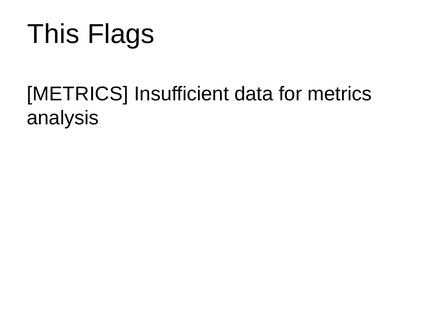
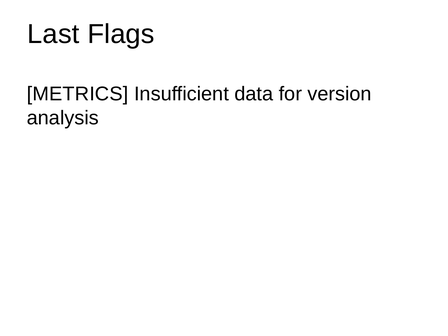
This: This -> Last (53, 34)
for metrics: metrics -> version (340, 94)
